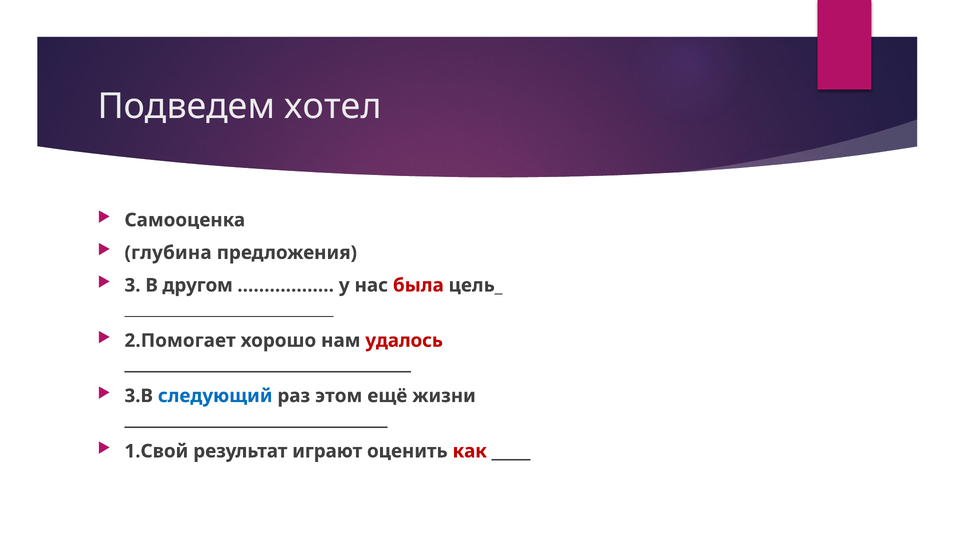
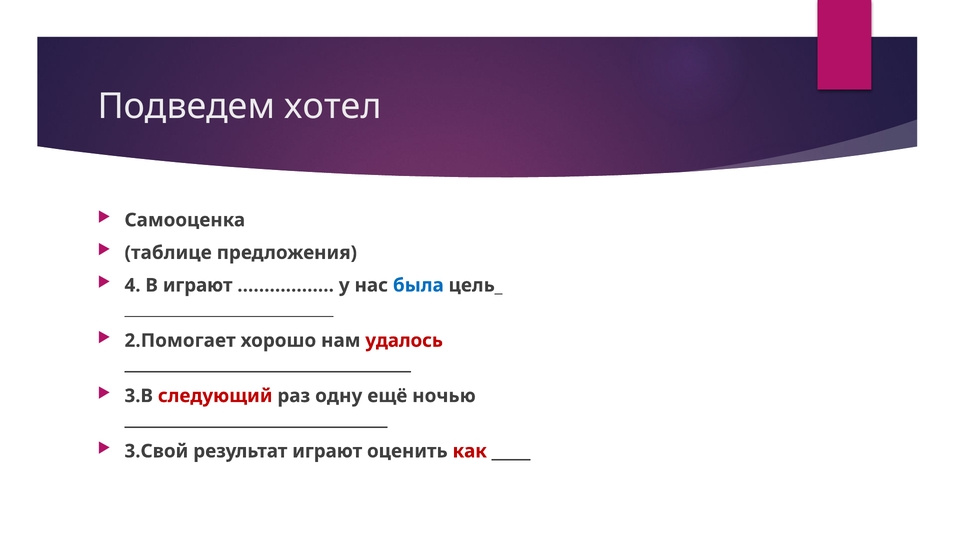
глубина: глубина -> таблице (168, 253)
3: 3 -> 4 (133, 285)
В другом: другом -> играют (198, 285)
была colour: red -> blue (418, 285)
следующий colour: blue -> red (215, 396)
этом: этом -> одну (339, 396)
жизни: жизни -> ночью (444, 396)
1.Свой: 1.Свой -> 3.Свой (156, 451)
